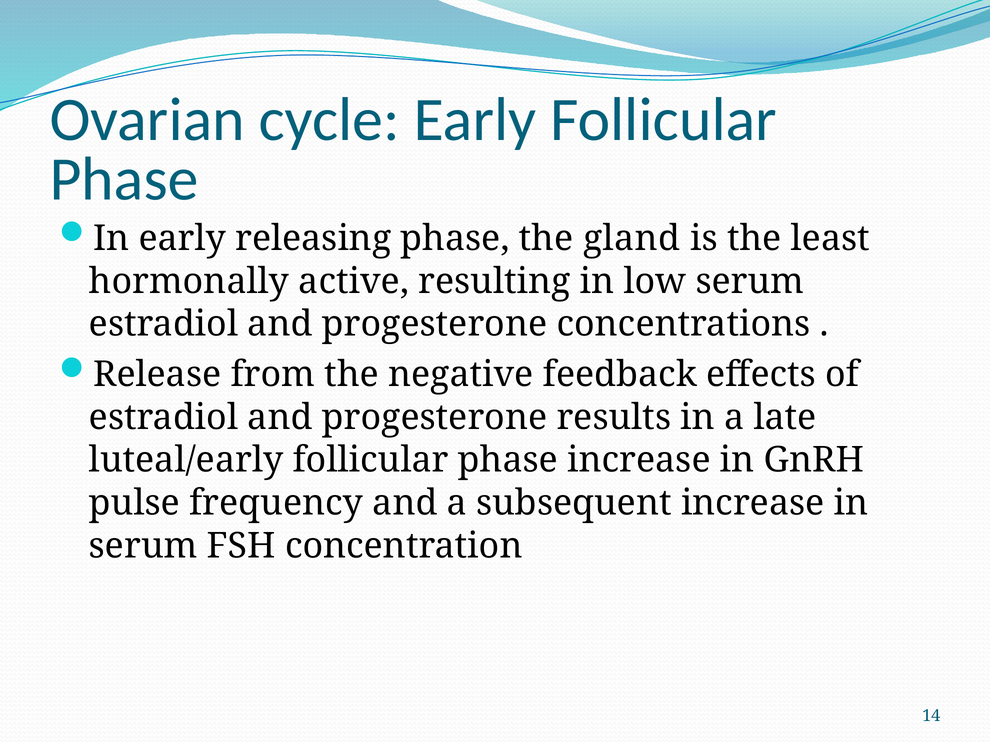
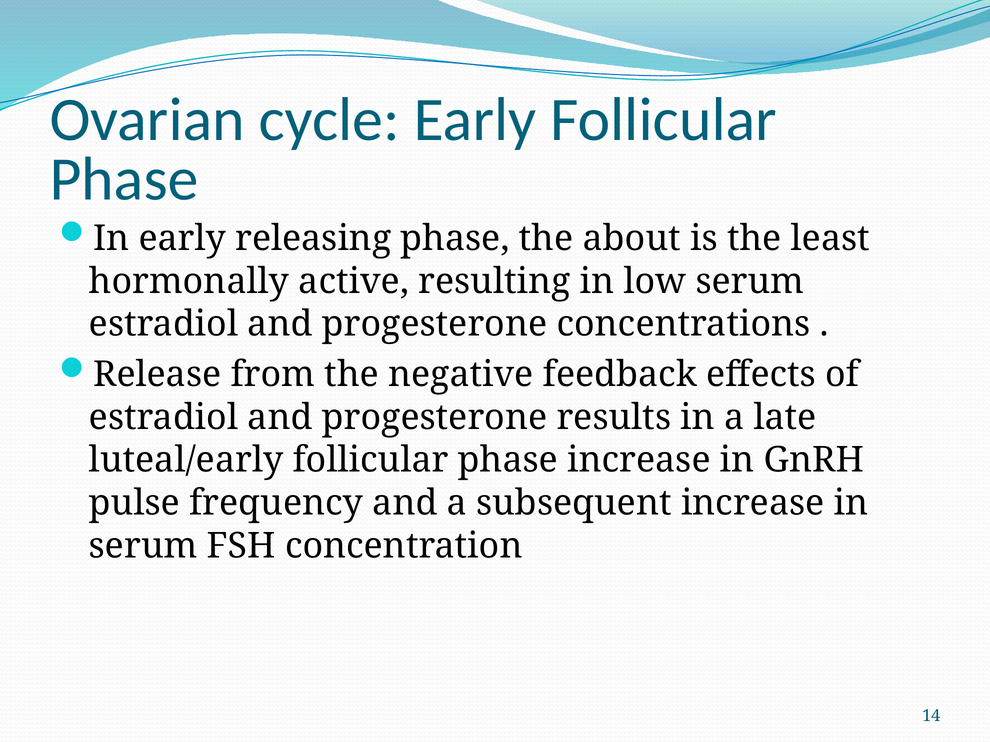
gland: gland -> about (632, 238)
